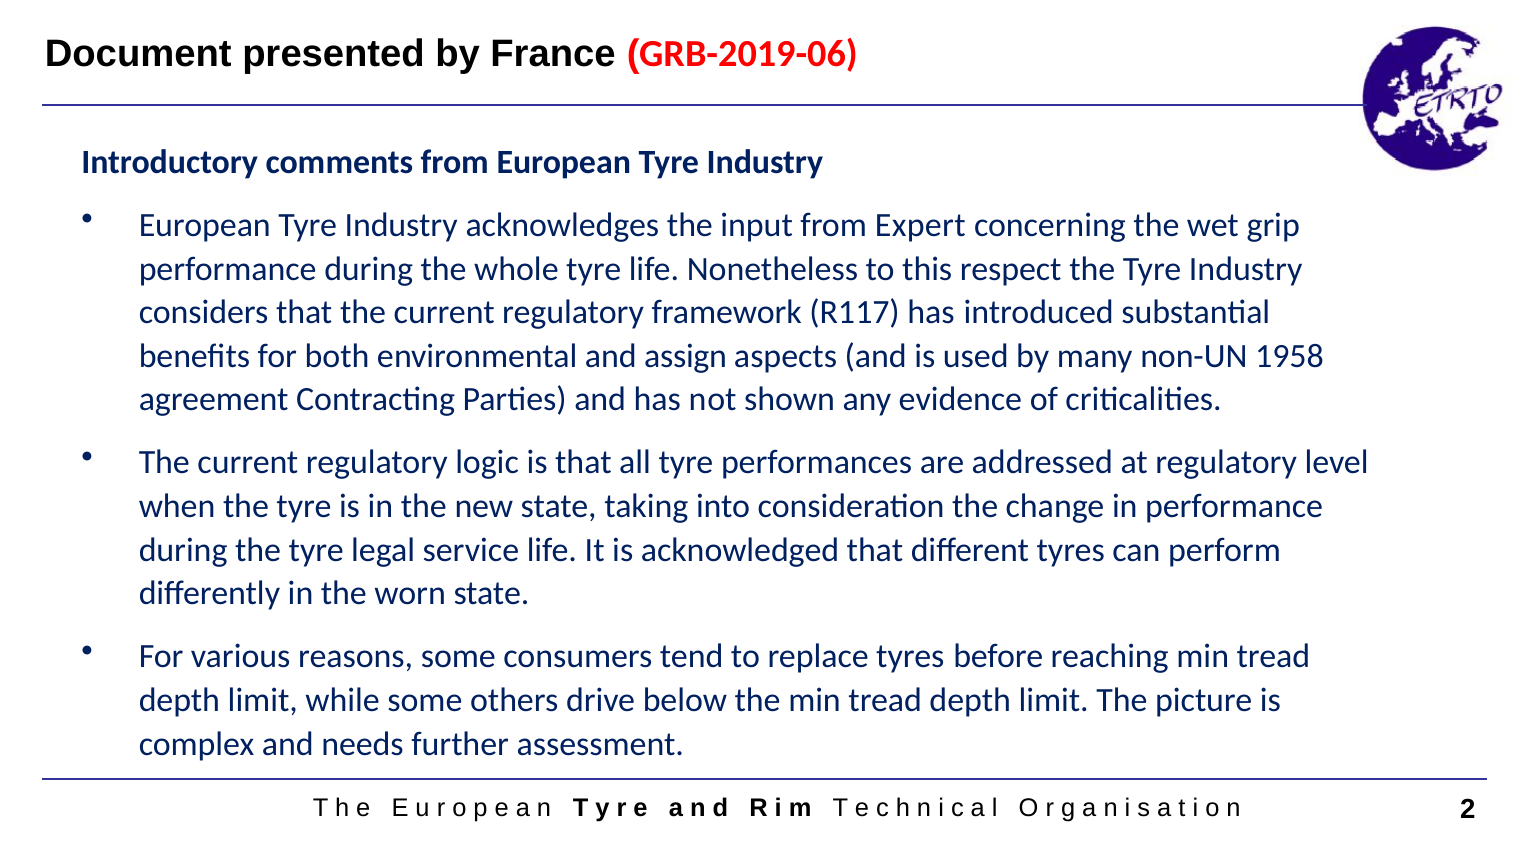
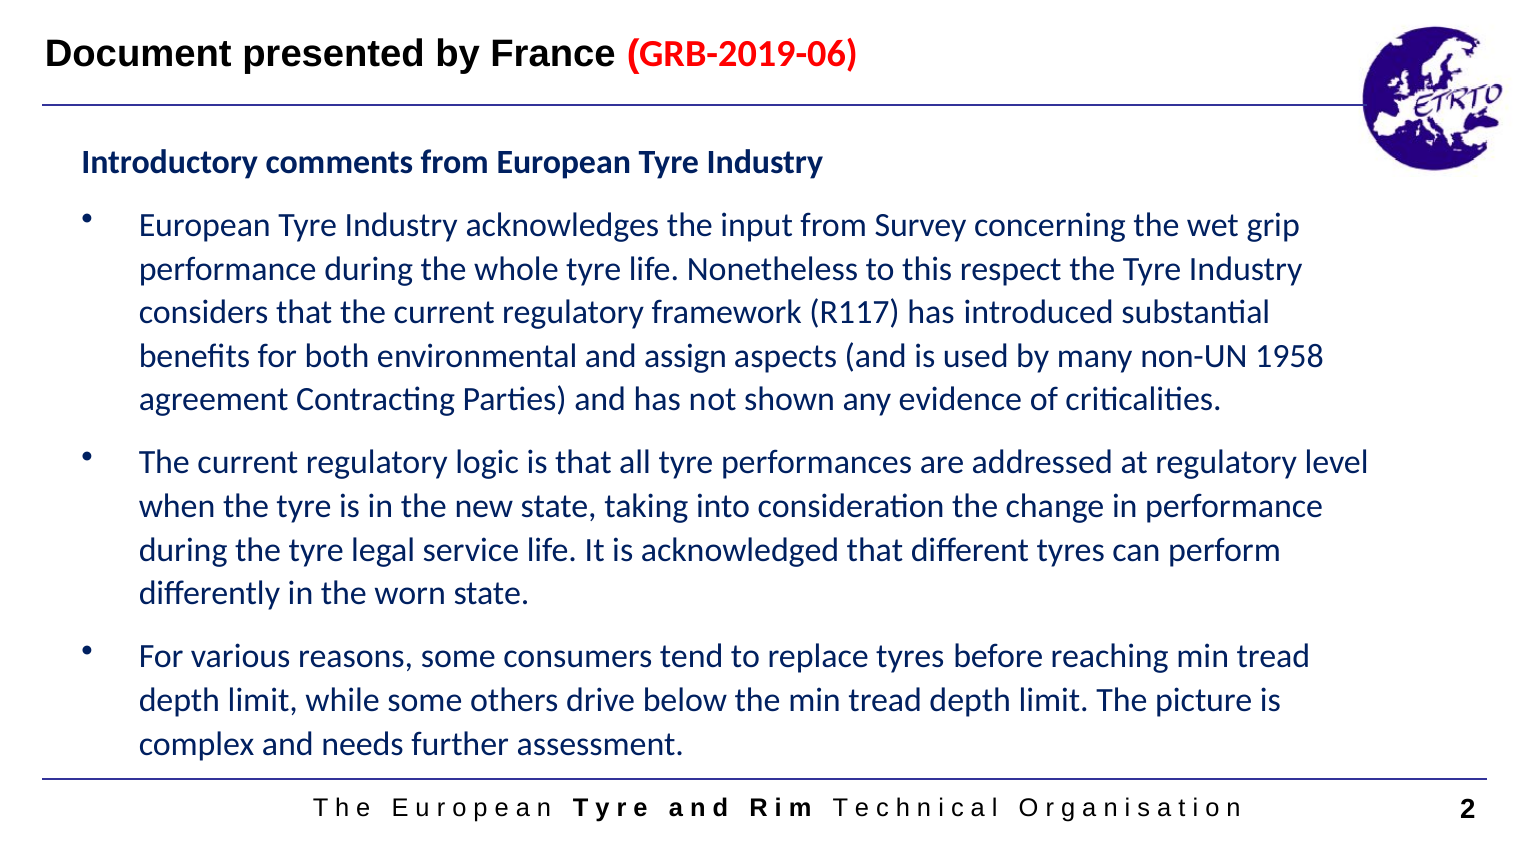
Expert: Expert -> Survey (921, 225)
